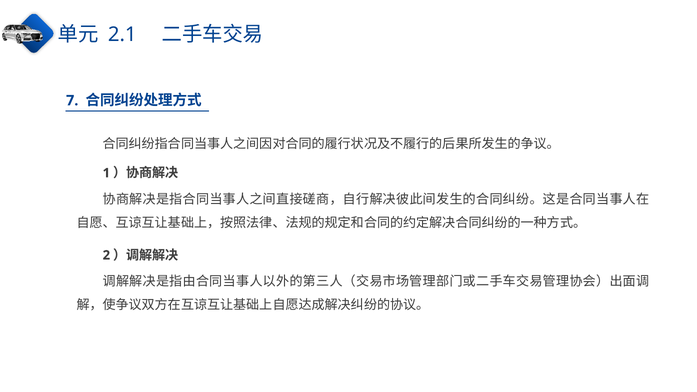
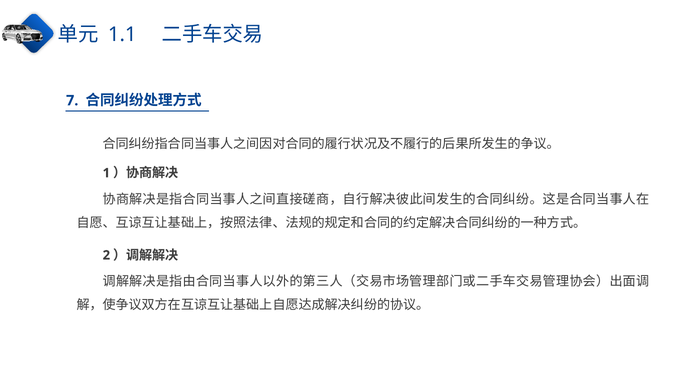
2.1: 2.1 -> 1.1 (122, 35)
